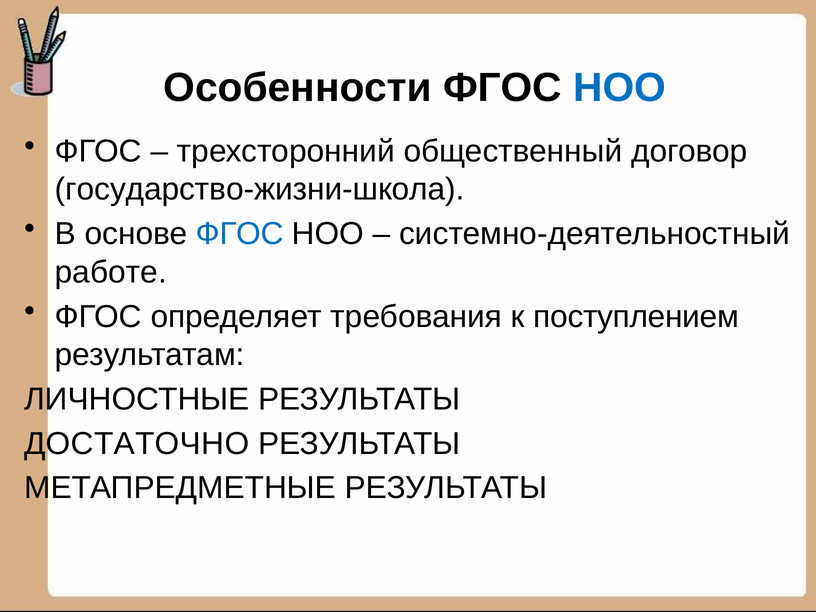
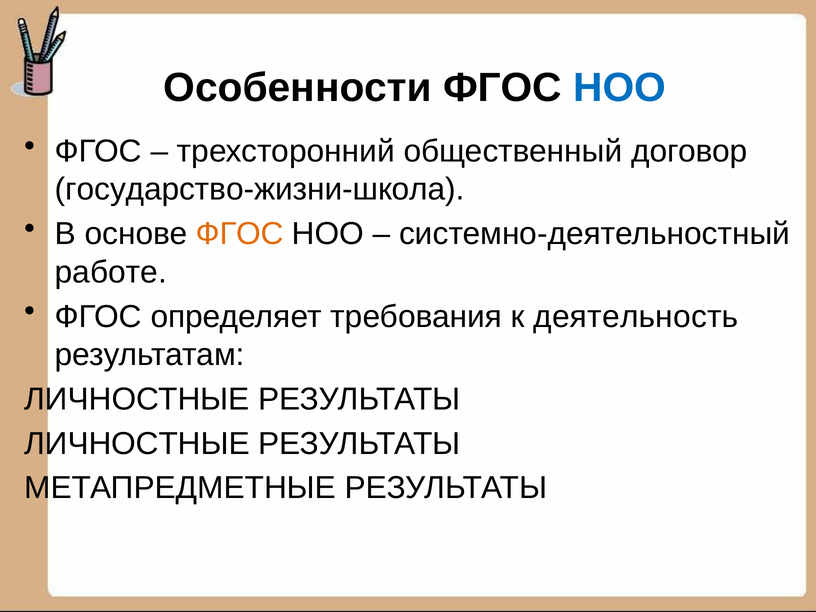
ФГОС colour: blue -> orange (240, 234)
поступлением: поступлением -> деятельность (636, 317)
ДОСТАТОЧНО: ДОСТАТОЧНО -> ЛИЧНОСТНЫЕ (137, 444)
